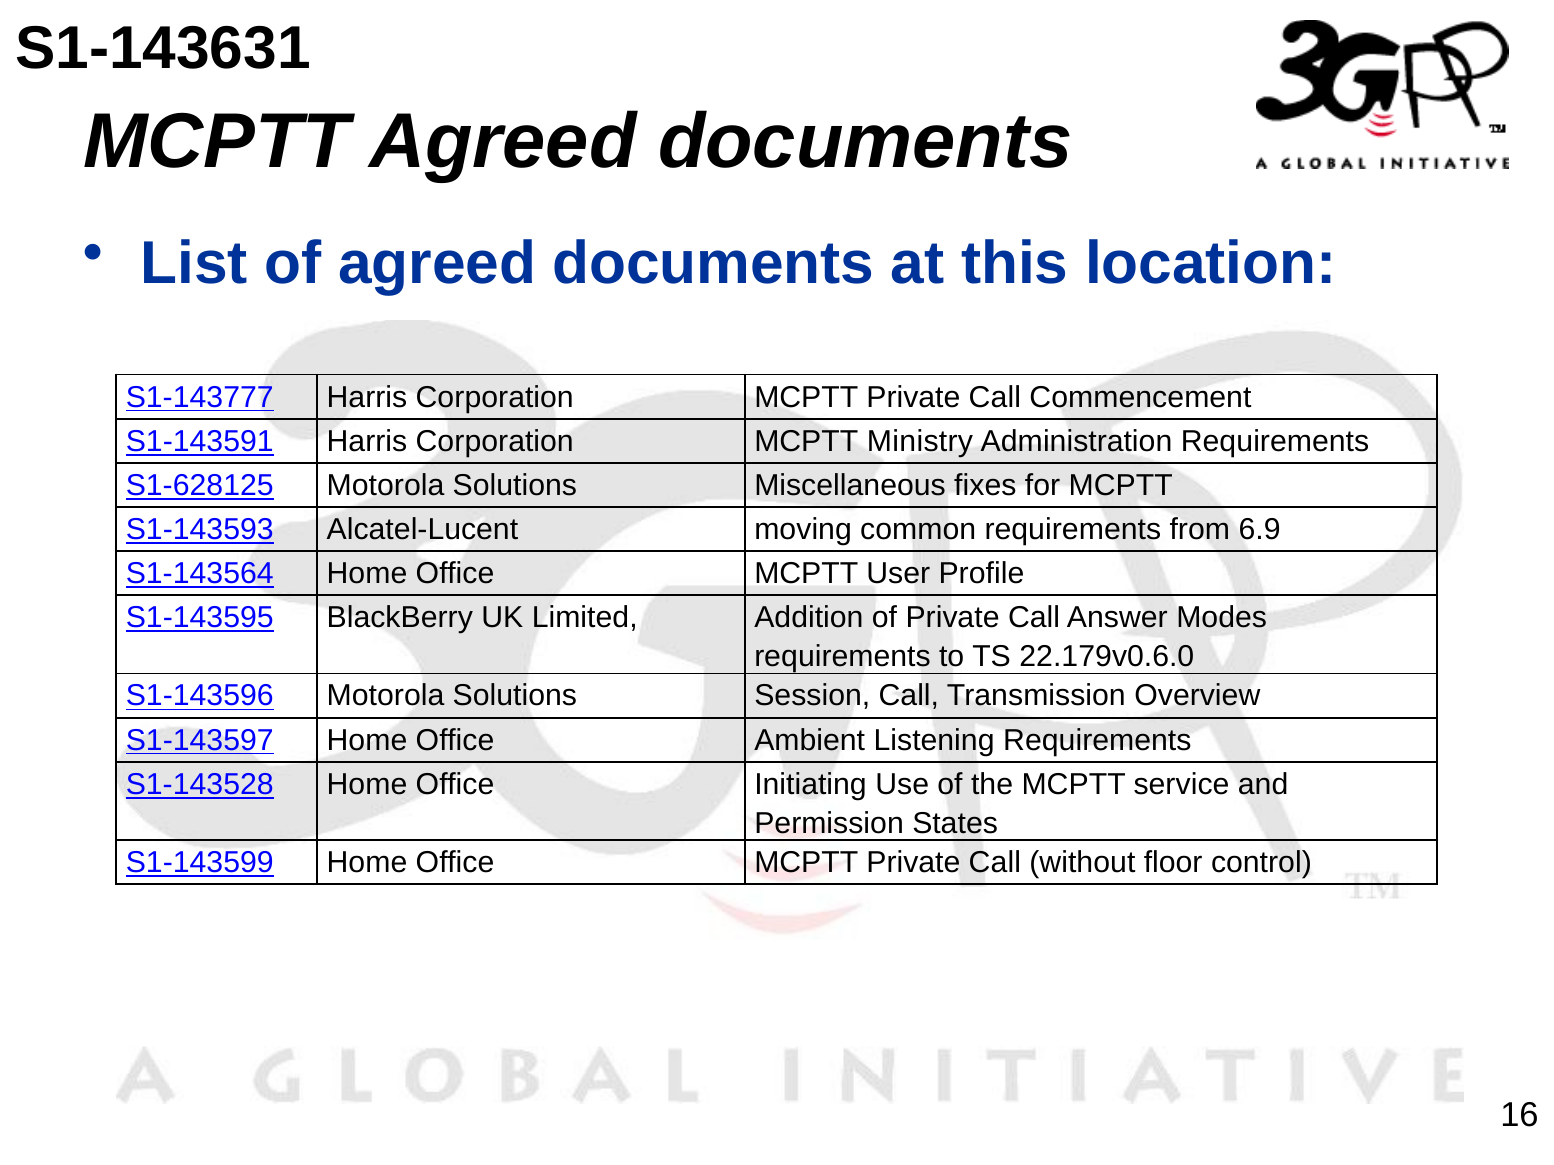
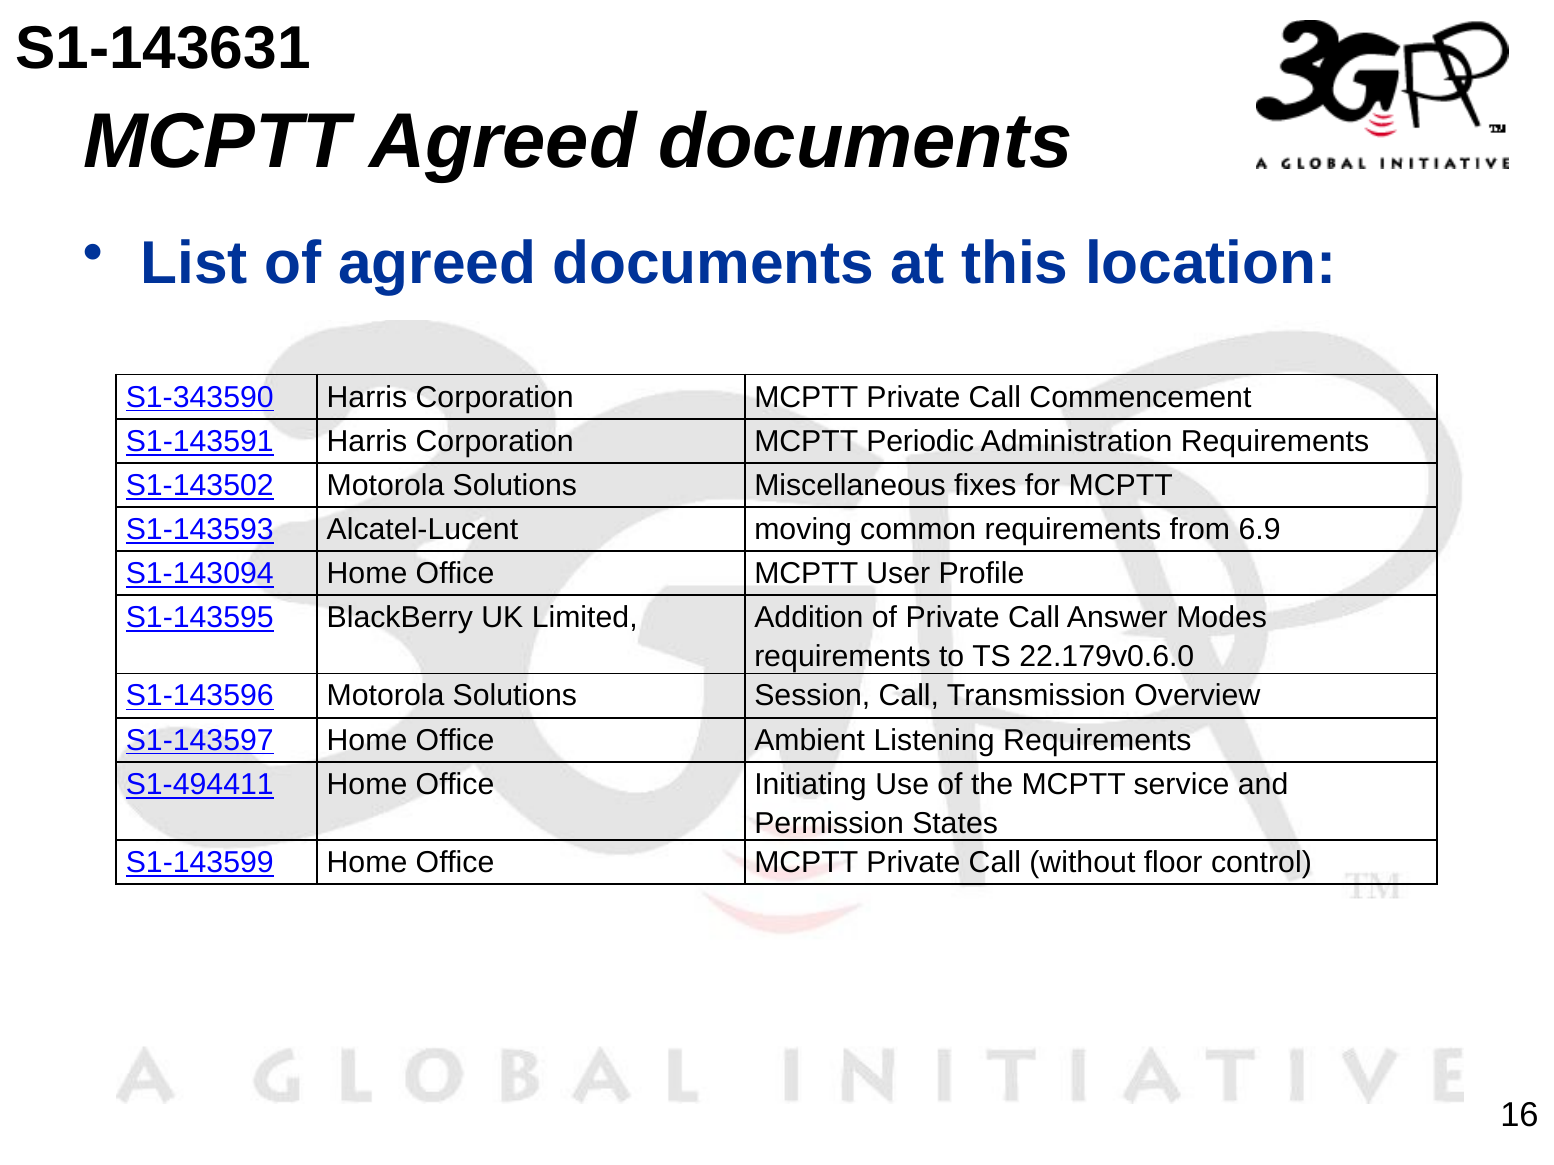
S1-143777: S1-143777 -> S1-343590 (200, 397)
Ministry: Ministry -> Periodic (920, 441)
S1-628125: S1-628125 -> S1-143502 (200, 486)
S1-143564: S1-143564 -> S1-143094 (200, 574)
S1-143528: S1-143528 -> S1-494411 (200, 785)
